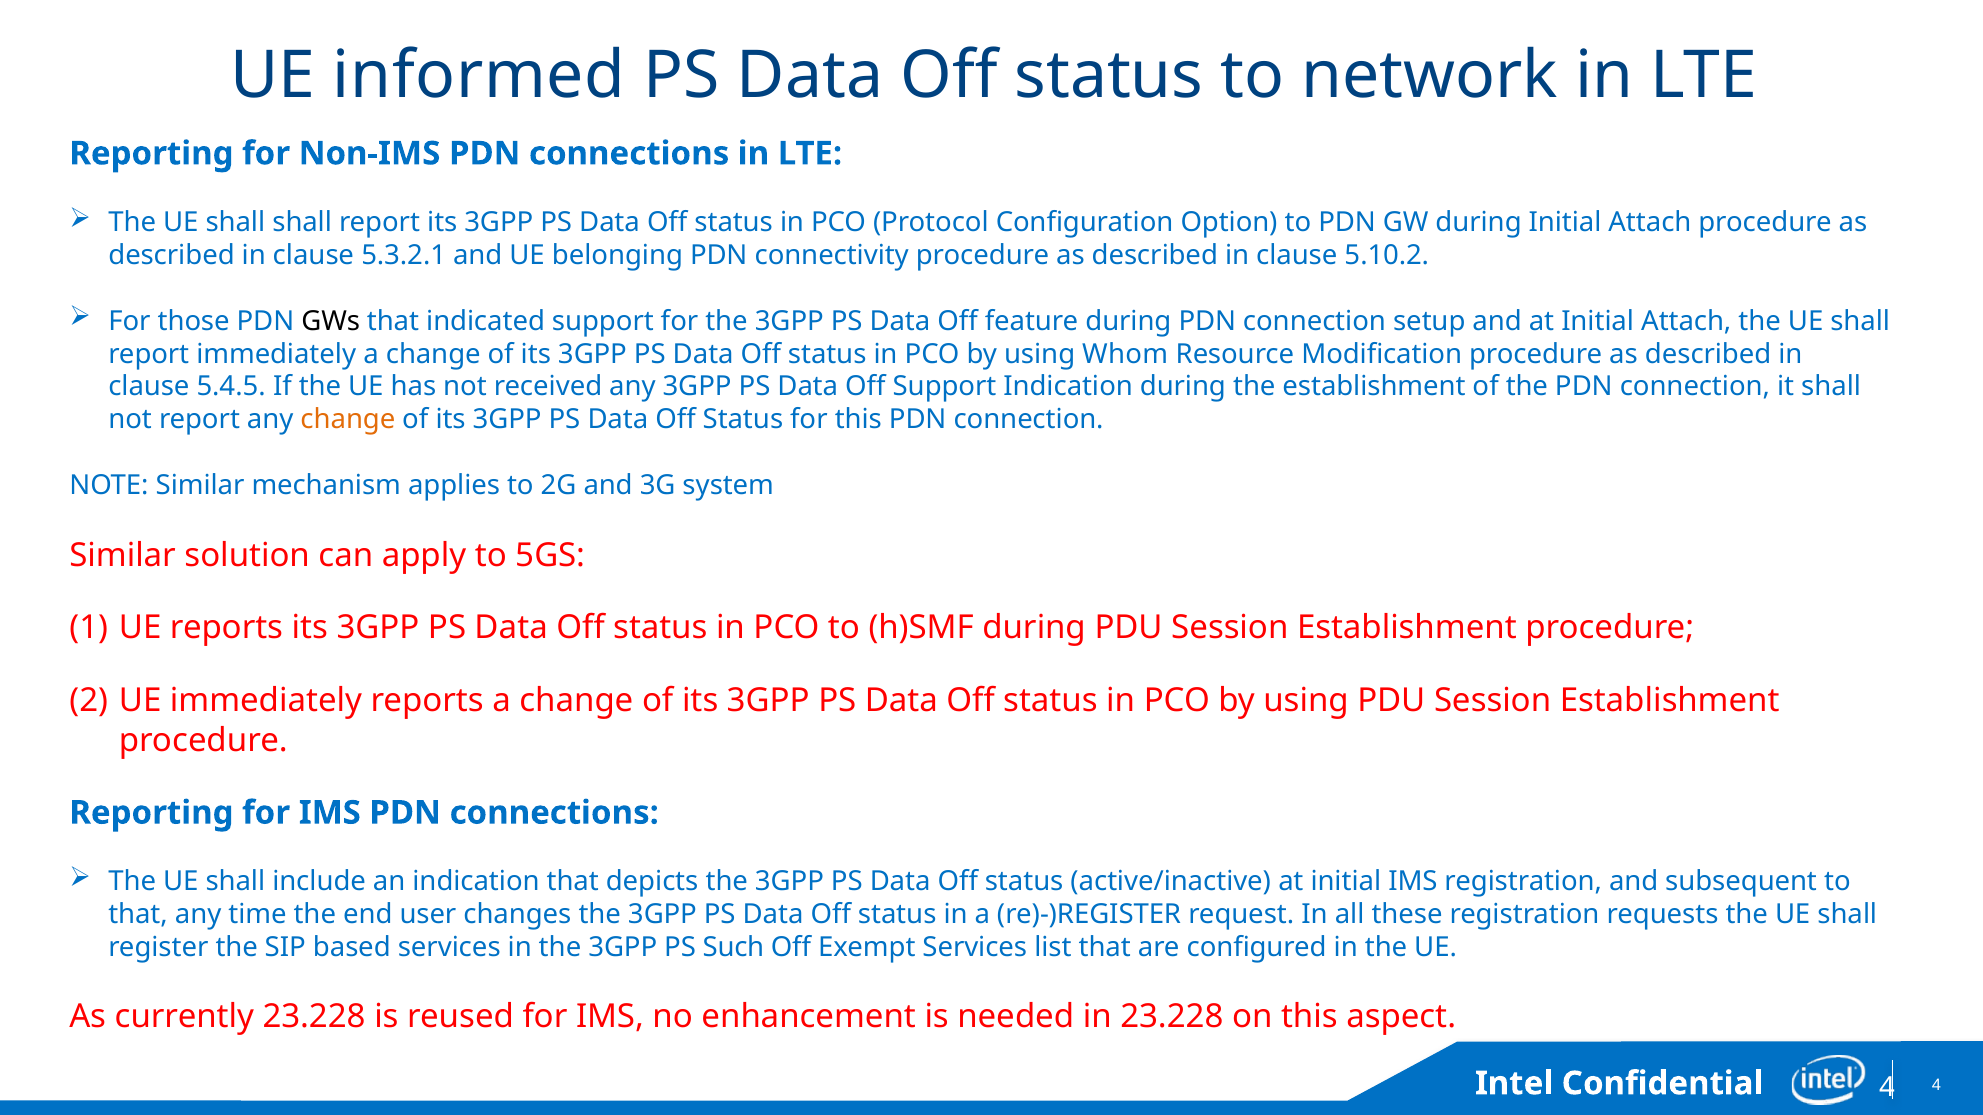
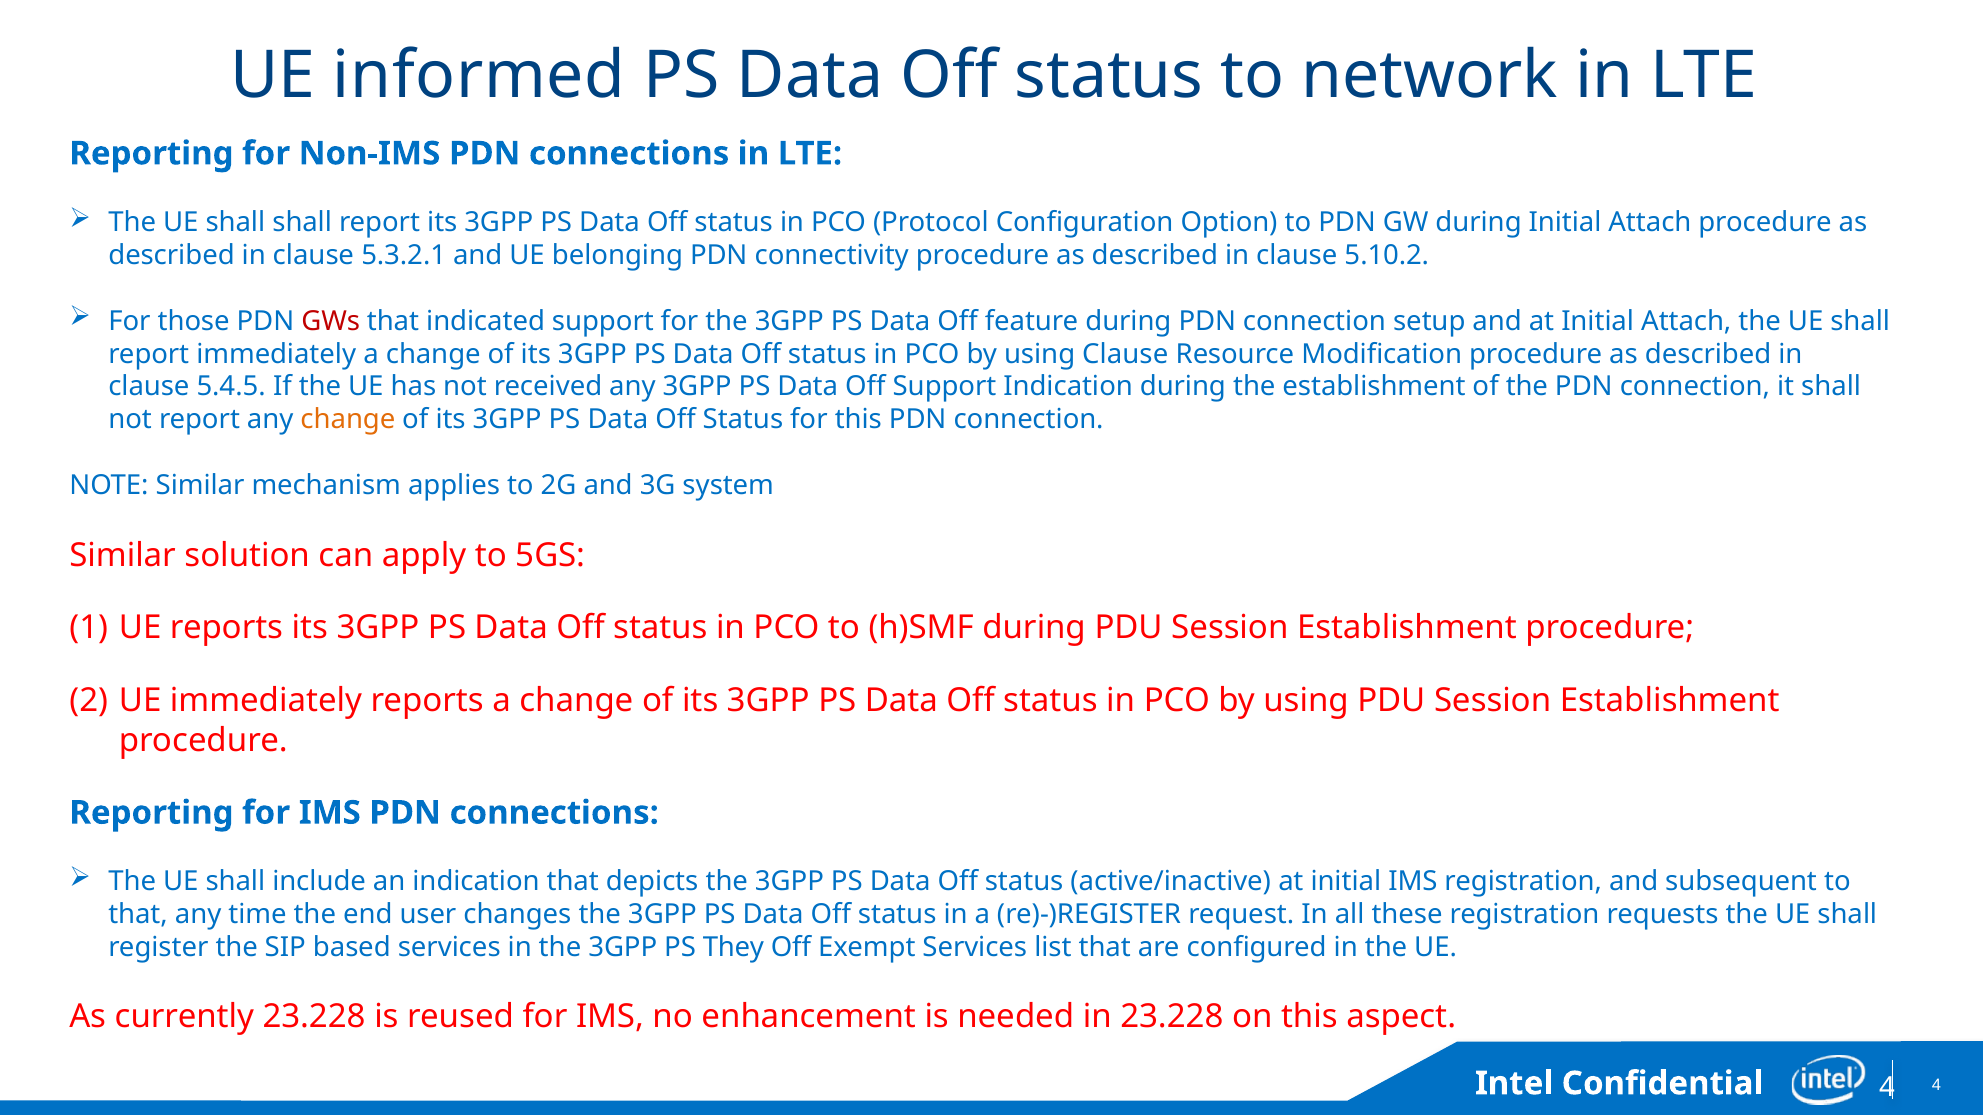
GWs colour: black -> red (331, 321)
using Whom: Whom -> Clause (1125, 354)
Such: Such -> They (733, 948)
